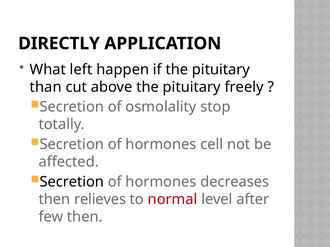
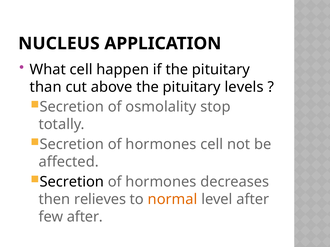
DIRECTLY: DIRECTLY -> NUCLEUS (59, 44)
What left: left -> cell (81, 70)
freely: freely -> levels (244, 87)
normal colour: red -> orange (173, 200)
few then: then -> after (85, 217)
